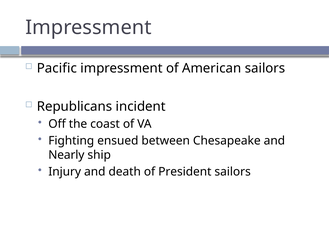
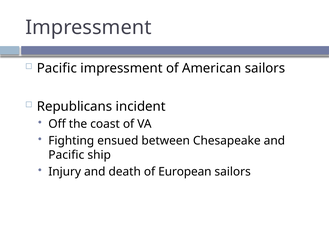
Nearly: Nearly -> Pacific (66, 155)
President: President -> European (185, 172)
